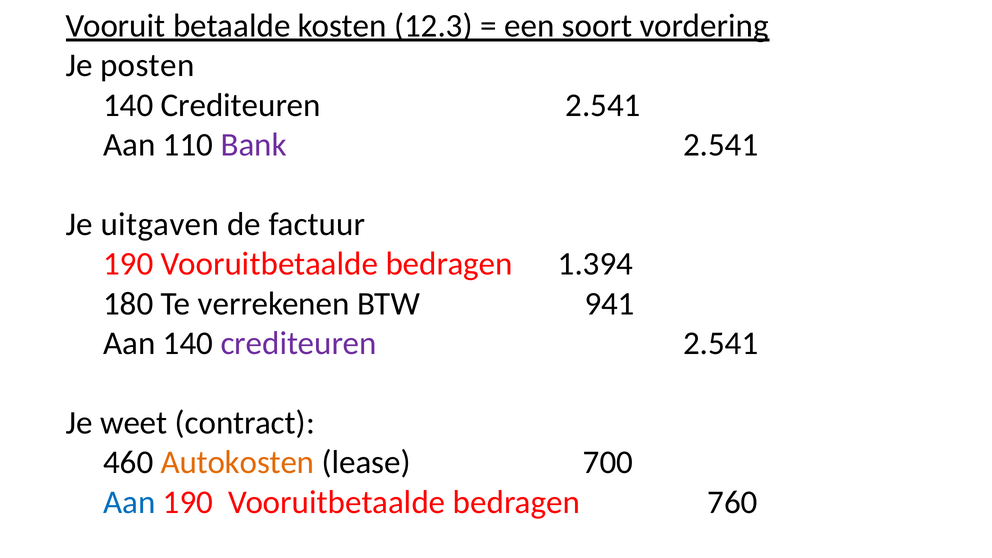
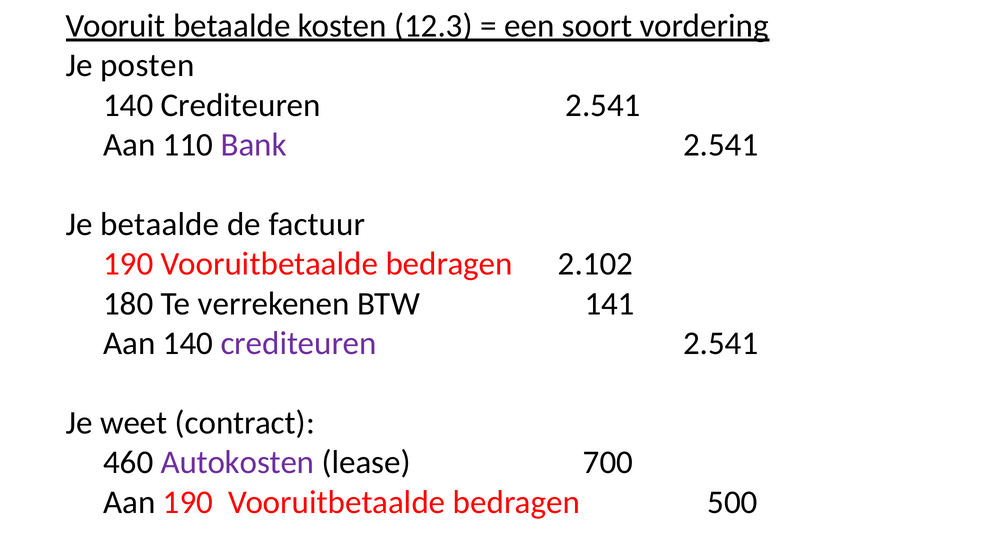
Je uitgaven: uitgaven -> betaalde (160, 224)
1.394: 1.394 -> 2.102 (595, 264)
941: 941 -> 141 (610, 304)
Autokosten colour: orange -> purple (238, 462)
Aan colour: blue -> black (129, 502)
760: 760 -> 500 (733, 502)
